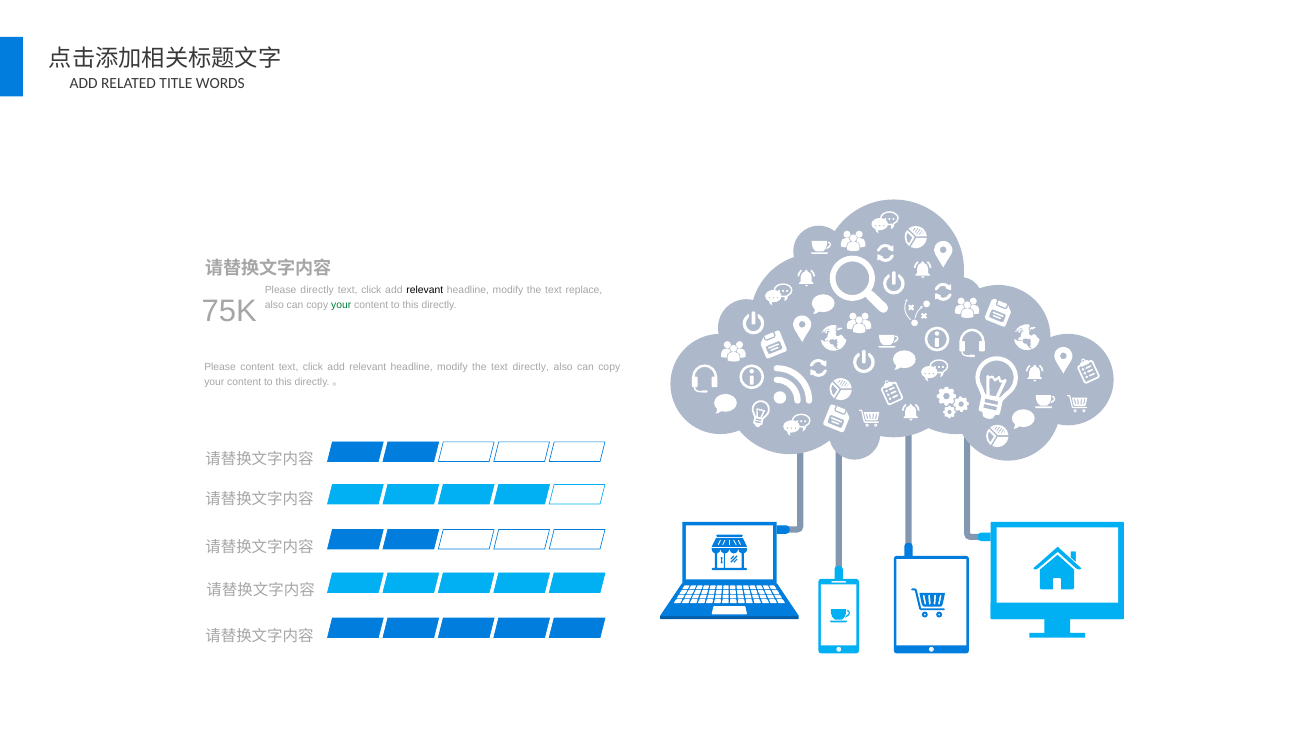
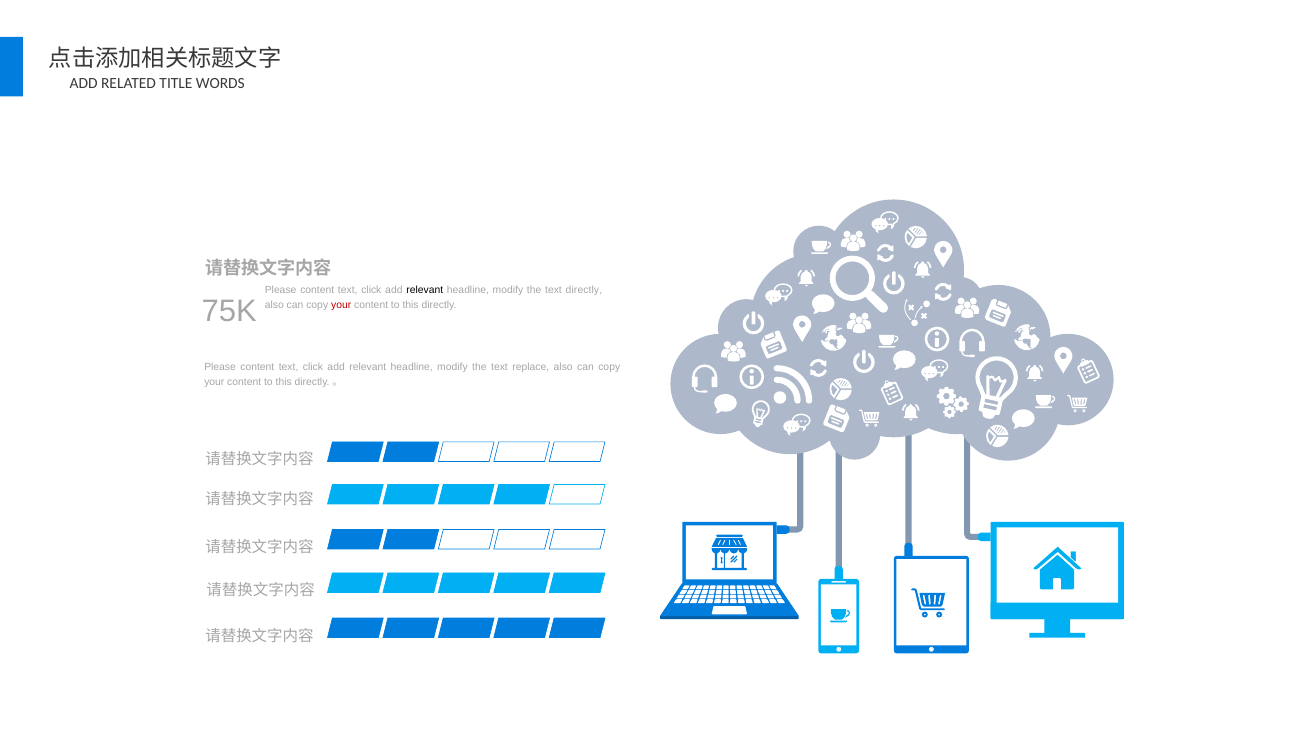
directly: directly -> content (317, 290)
text replace: replace -> directly (584, 290)
your colour: green -> red (341, 305)
text directly: directly -> replace (531, 367)
